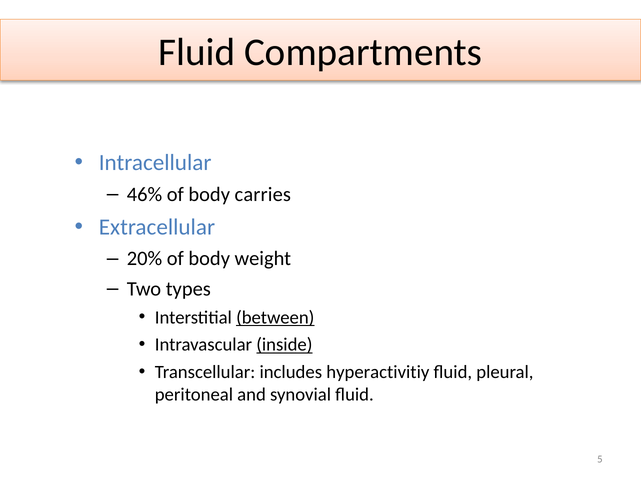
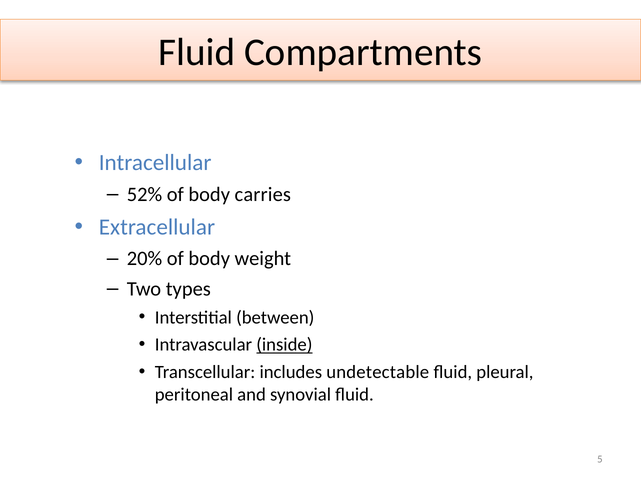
46%: 46% -> 52% (144, 194)
between underline: present -> none (275, 317)
hyperactivitiy: hyperactivitiy -> undetectable (378, 372)
